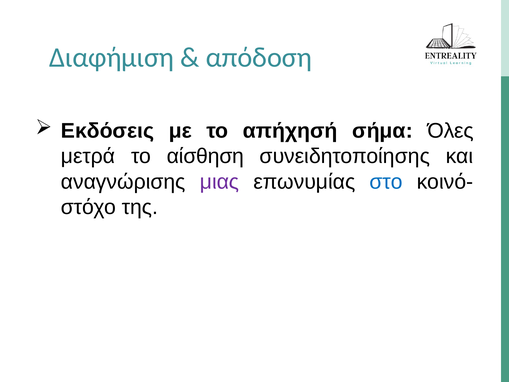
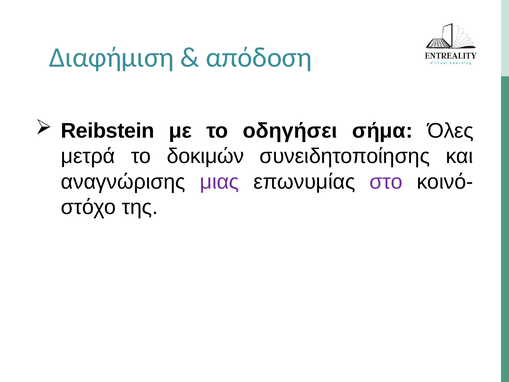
Εκδόσεις: Εκδόσεις -> Reibstein (108, 131)
απήχησή: απήχησή -> οδηγήσει (290, 131)
αίσθηση: αίσθηση -> δοκιμών (205, 156)
στο colour: blue -> purple (386, 182)
